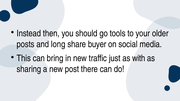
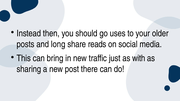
tools: tools -> uses (118, 33)
buyer: buyer -> reads (97, 44)
